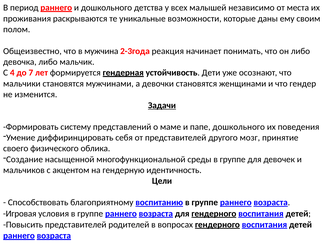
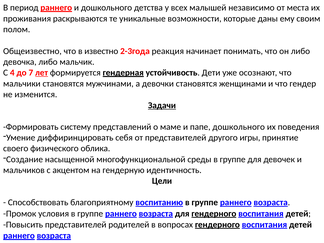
мужчина: мужчина -> известно (101, 51)
лет underline: none -> present (42, 73)
мозг: мозг -> игры (250, 138)
Игровая: Игровая -> Промок (20, 214)
